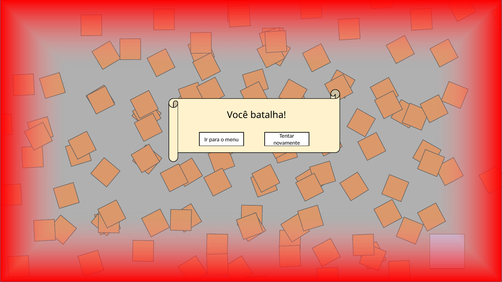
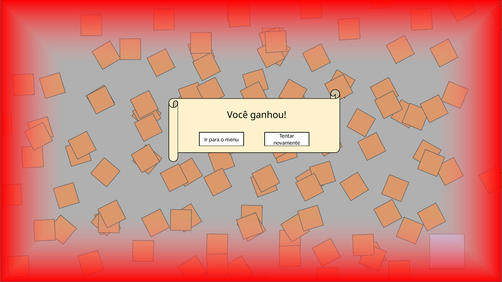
batalha: batalha -> ganhou (268, 115)
